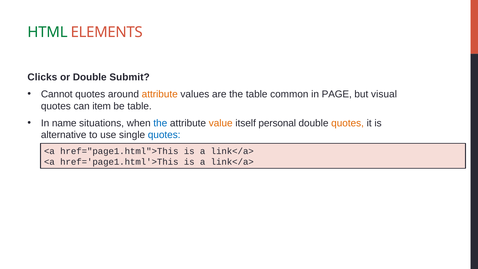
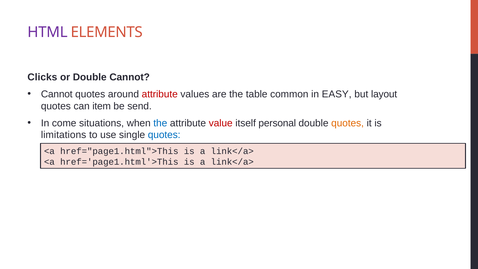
HTML colour: green -> purple (47, 32)
Double Submit: Submit -> Cannot (130, 77)
attribute colour: orange -> red (160, 94)
PAGE: PAGE -> EASY (337, 94)
visual: visual -> layout (384, 94)
be table: table -> send (140, 106)
name: name -> come (64, 123)
value colour: orange -> red (221, 123)
alternative: alternative -> limitations (64, 135)
